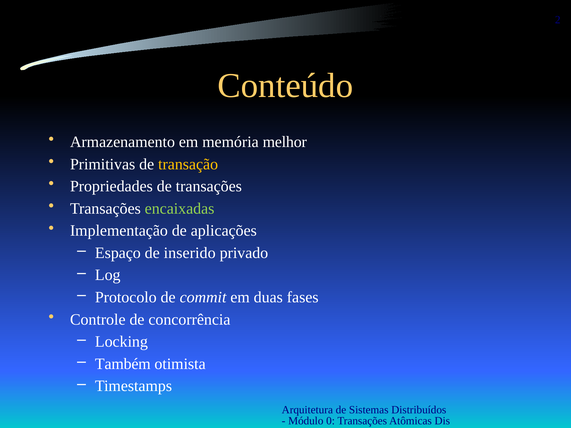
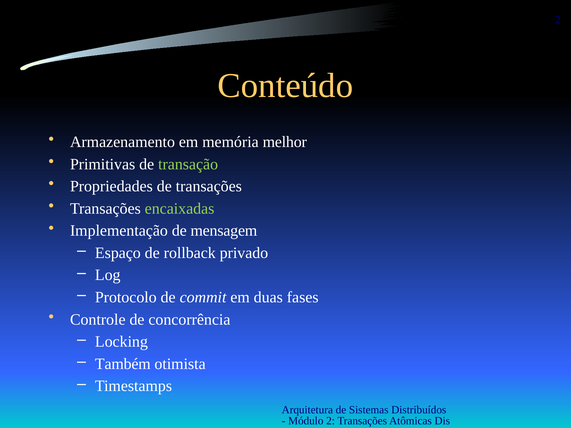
transação colour: yellow -> light green (188, 164)
aplicações: aplicações -> mensagem (224, 231)
inserido: inserido -> rollback (190, 253)
Módulo 0: 0 -> 2 (331, 421)
